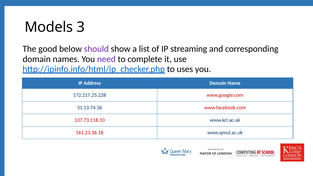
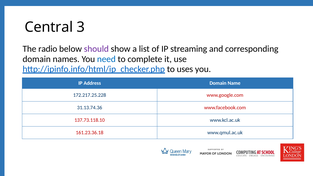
Models: Models -> Central (49, 27)
good: good -> radio (48, 49)
need colour: purple -> blue (106, 59)
